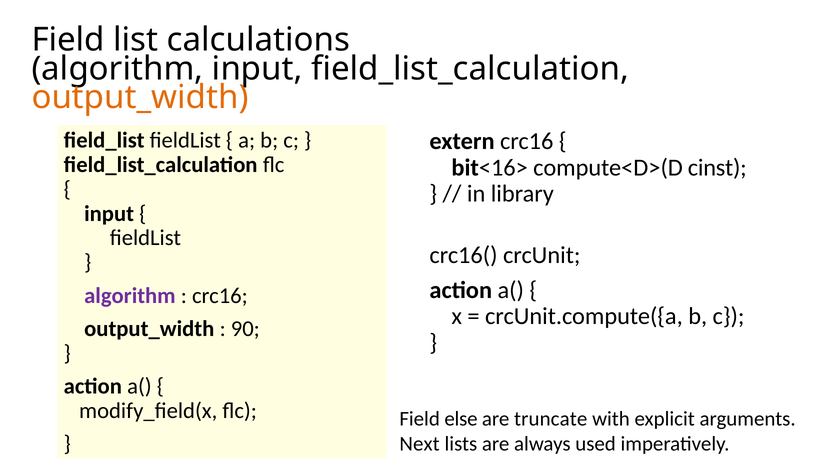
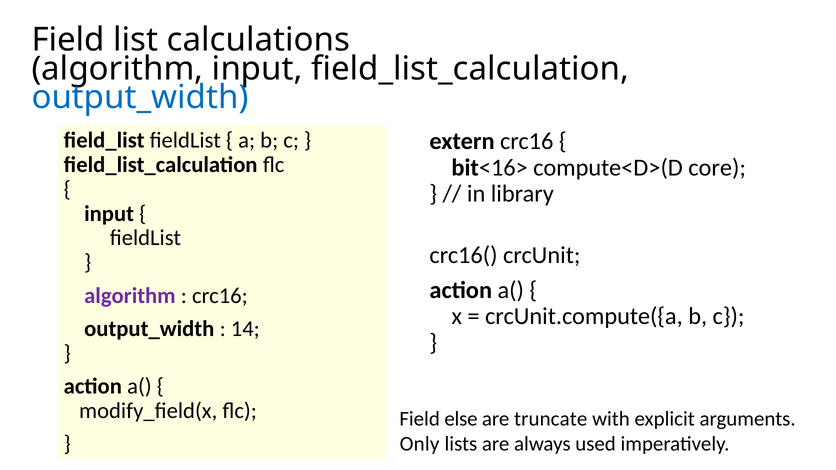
output_width colour: orange -> blue (140, 97)
cinst: cinst -> core (717, 168)
90: 90 -> 14 (245, 329)
Next: Next -> Only (420, 444)
